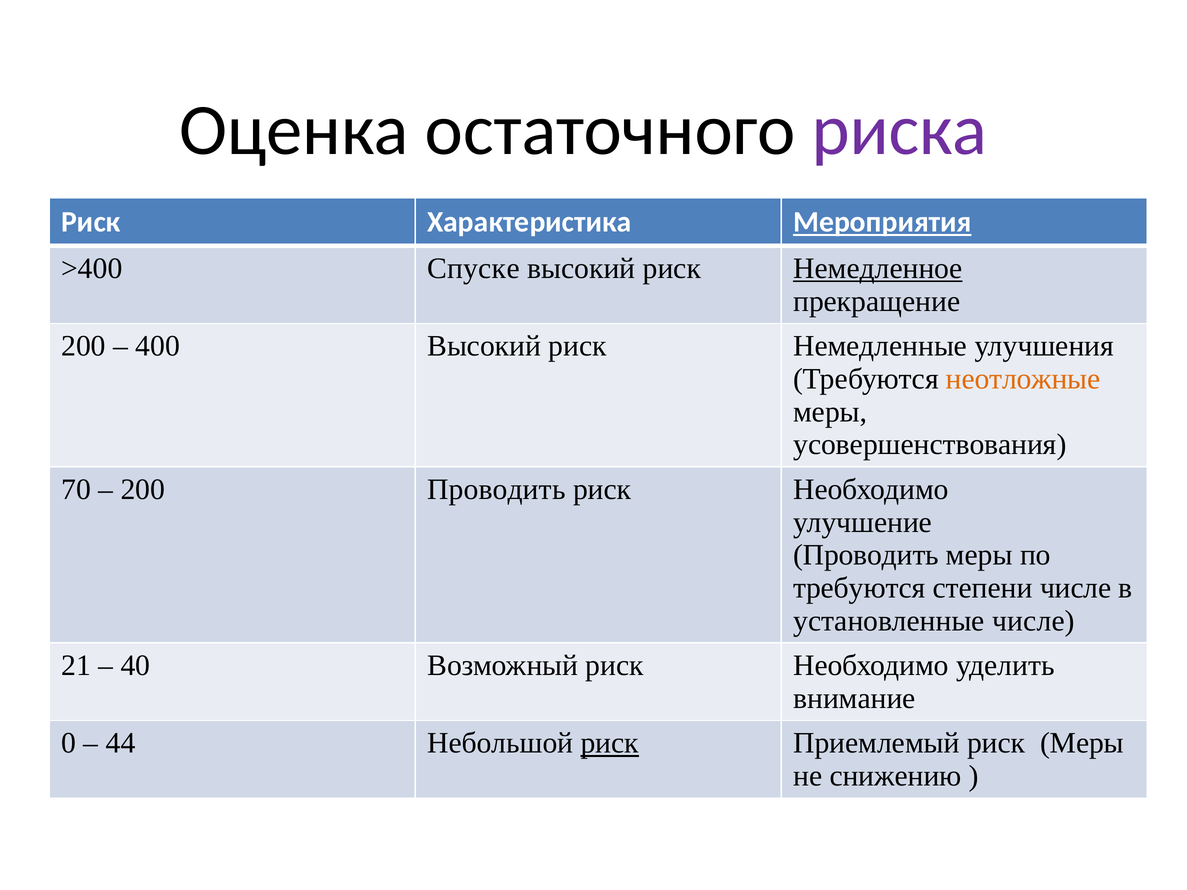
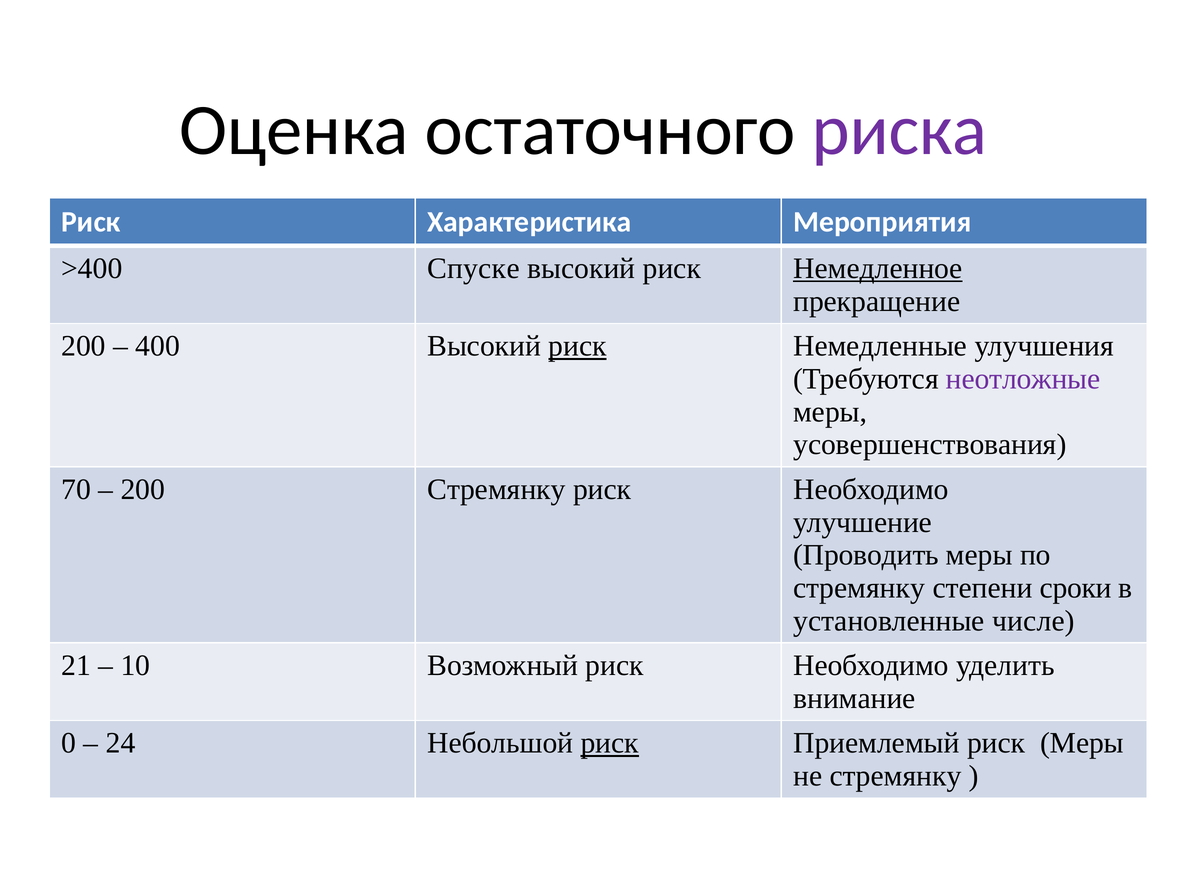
Мероприятия underline: present -> none (882, 222)
риск underline: none -> present (578, 346)
неотложные colour: orange -> purple (1023, 379)
200 Проводить: Проводить -> Стремянку (496, 490)
требуются: требуются -> стремянку (859, 588)
степени числе: числе -> сроки (1076, 588)
40: 40 -> 10 (135, 666)
44: 44 -> 24 (121, 743)
не снижению: снижению -> стремянку (895, 776)
